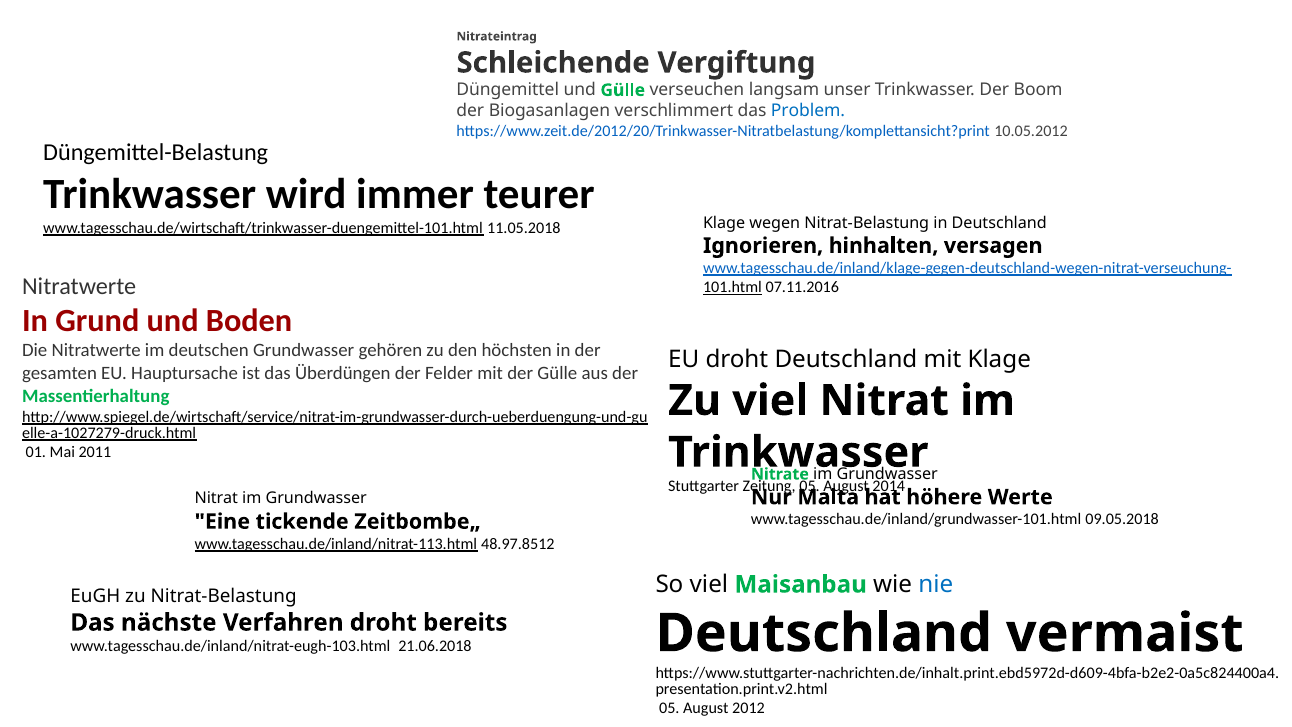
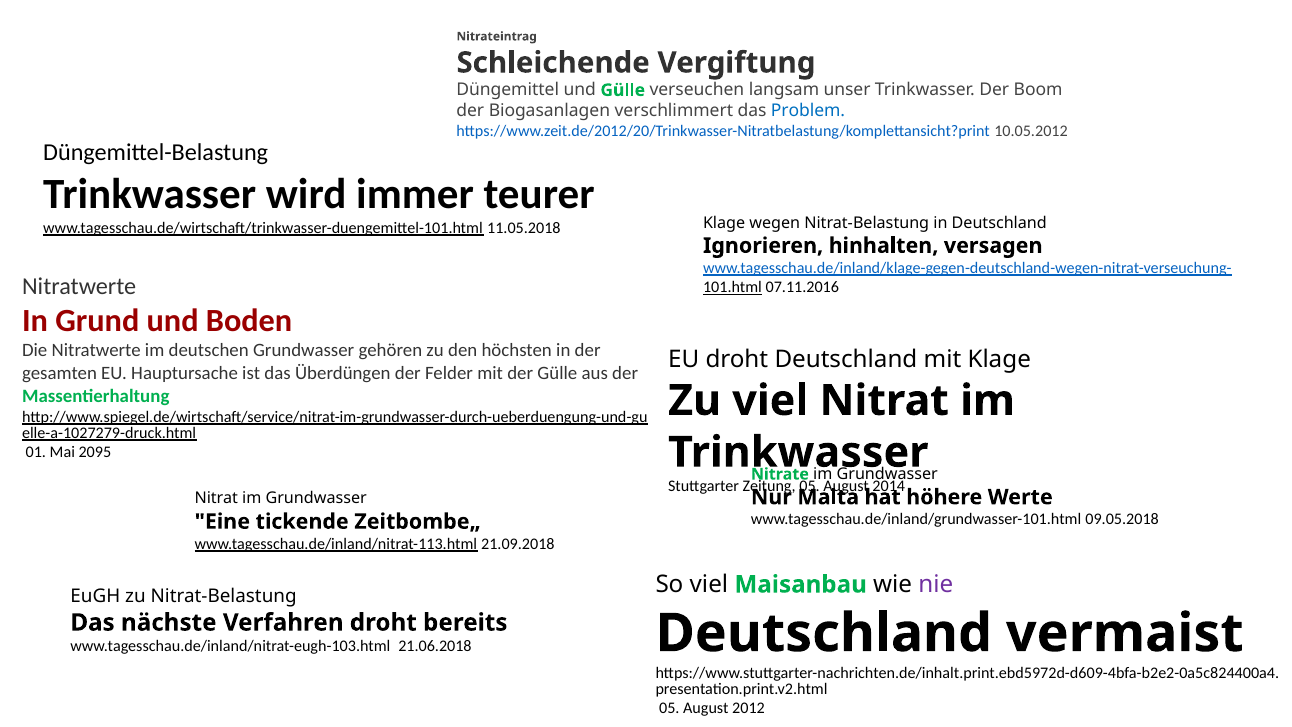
2011: 2011 -> 2095 (95, 452)
48.97.8512: 48.97.8512 -> 21.09.2018 (518, 544)
nie colour: blue -> purple (936, 584)
